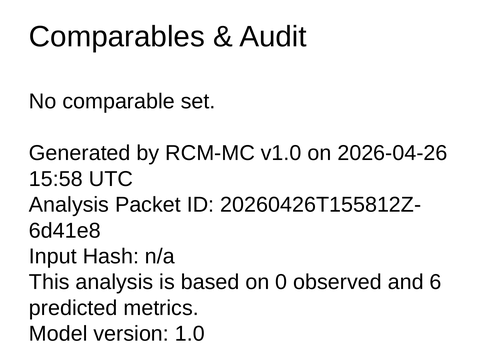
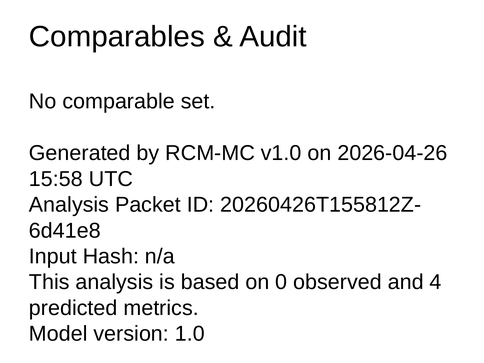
6: 6 -> 4 (436, 282)
